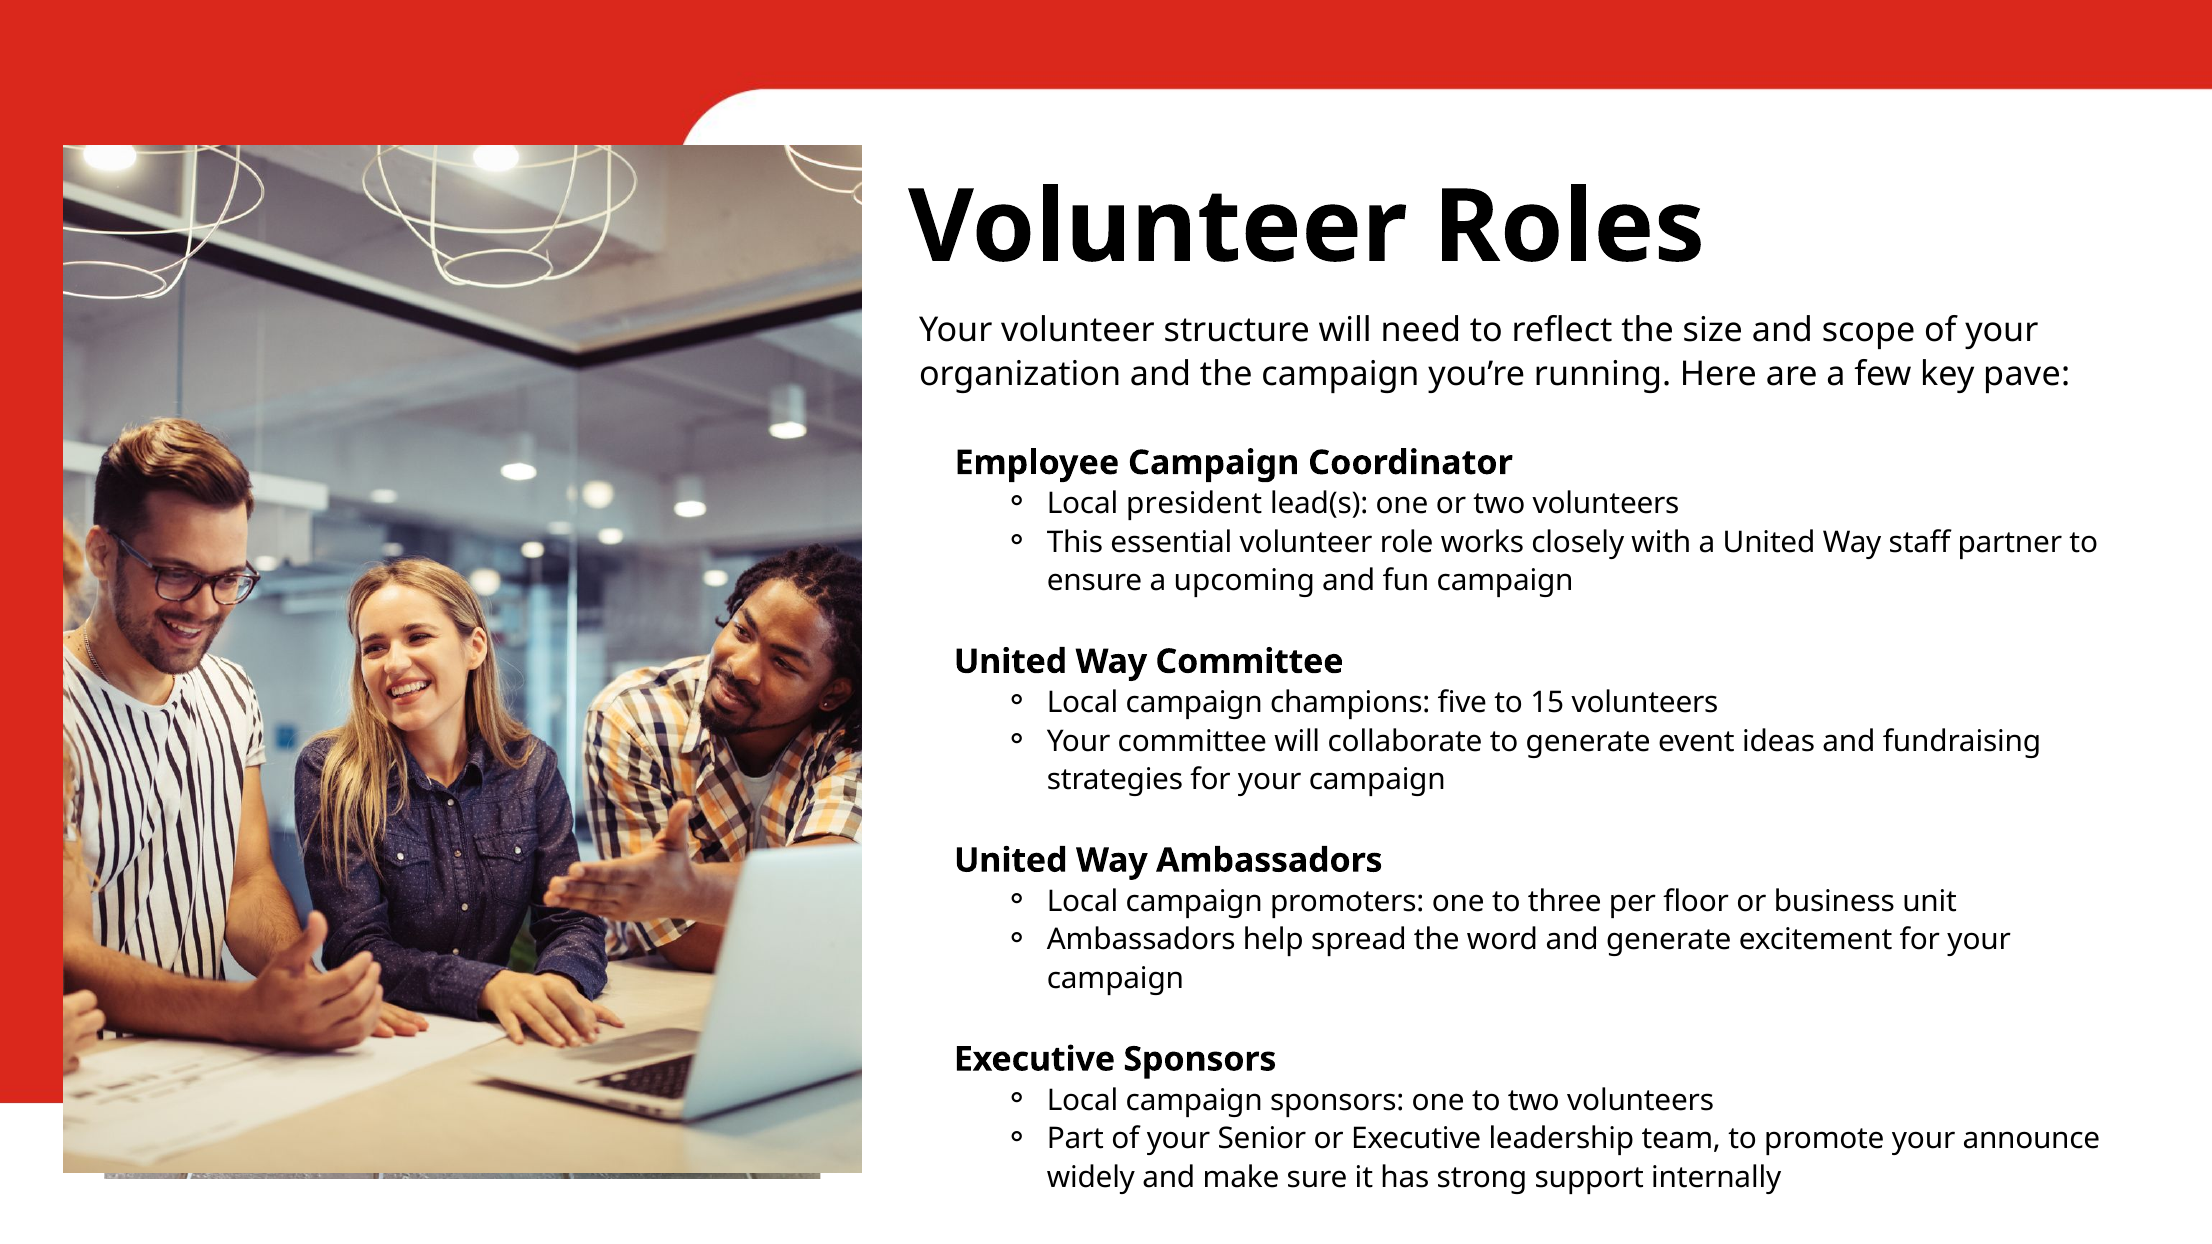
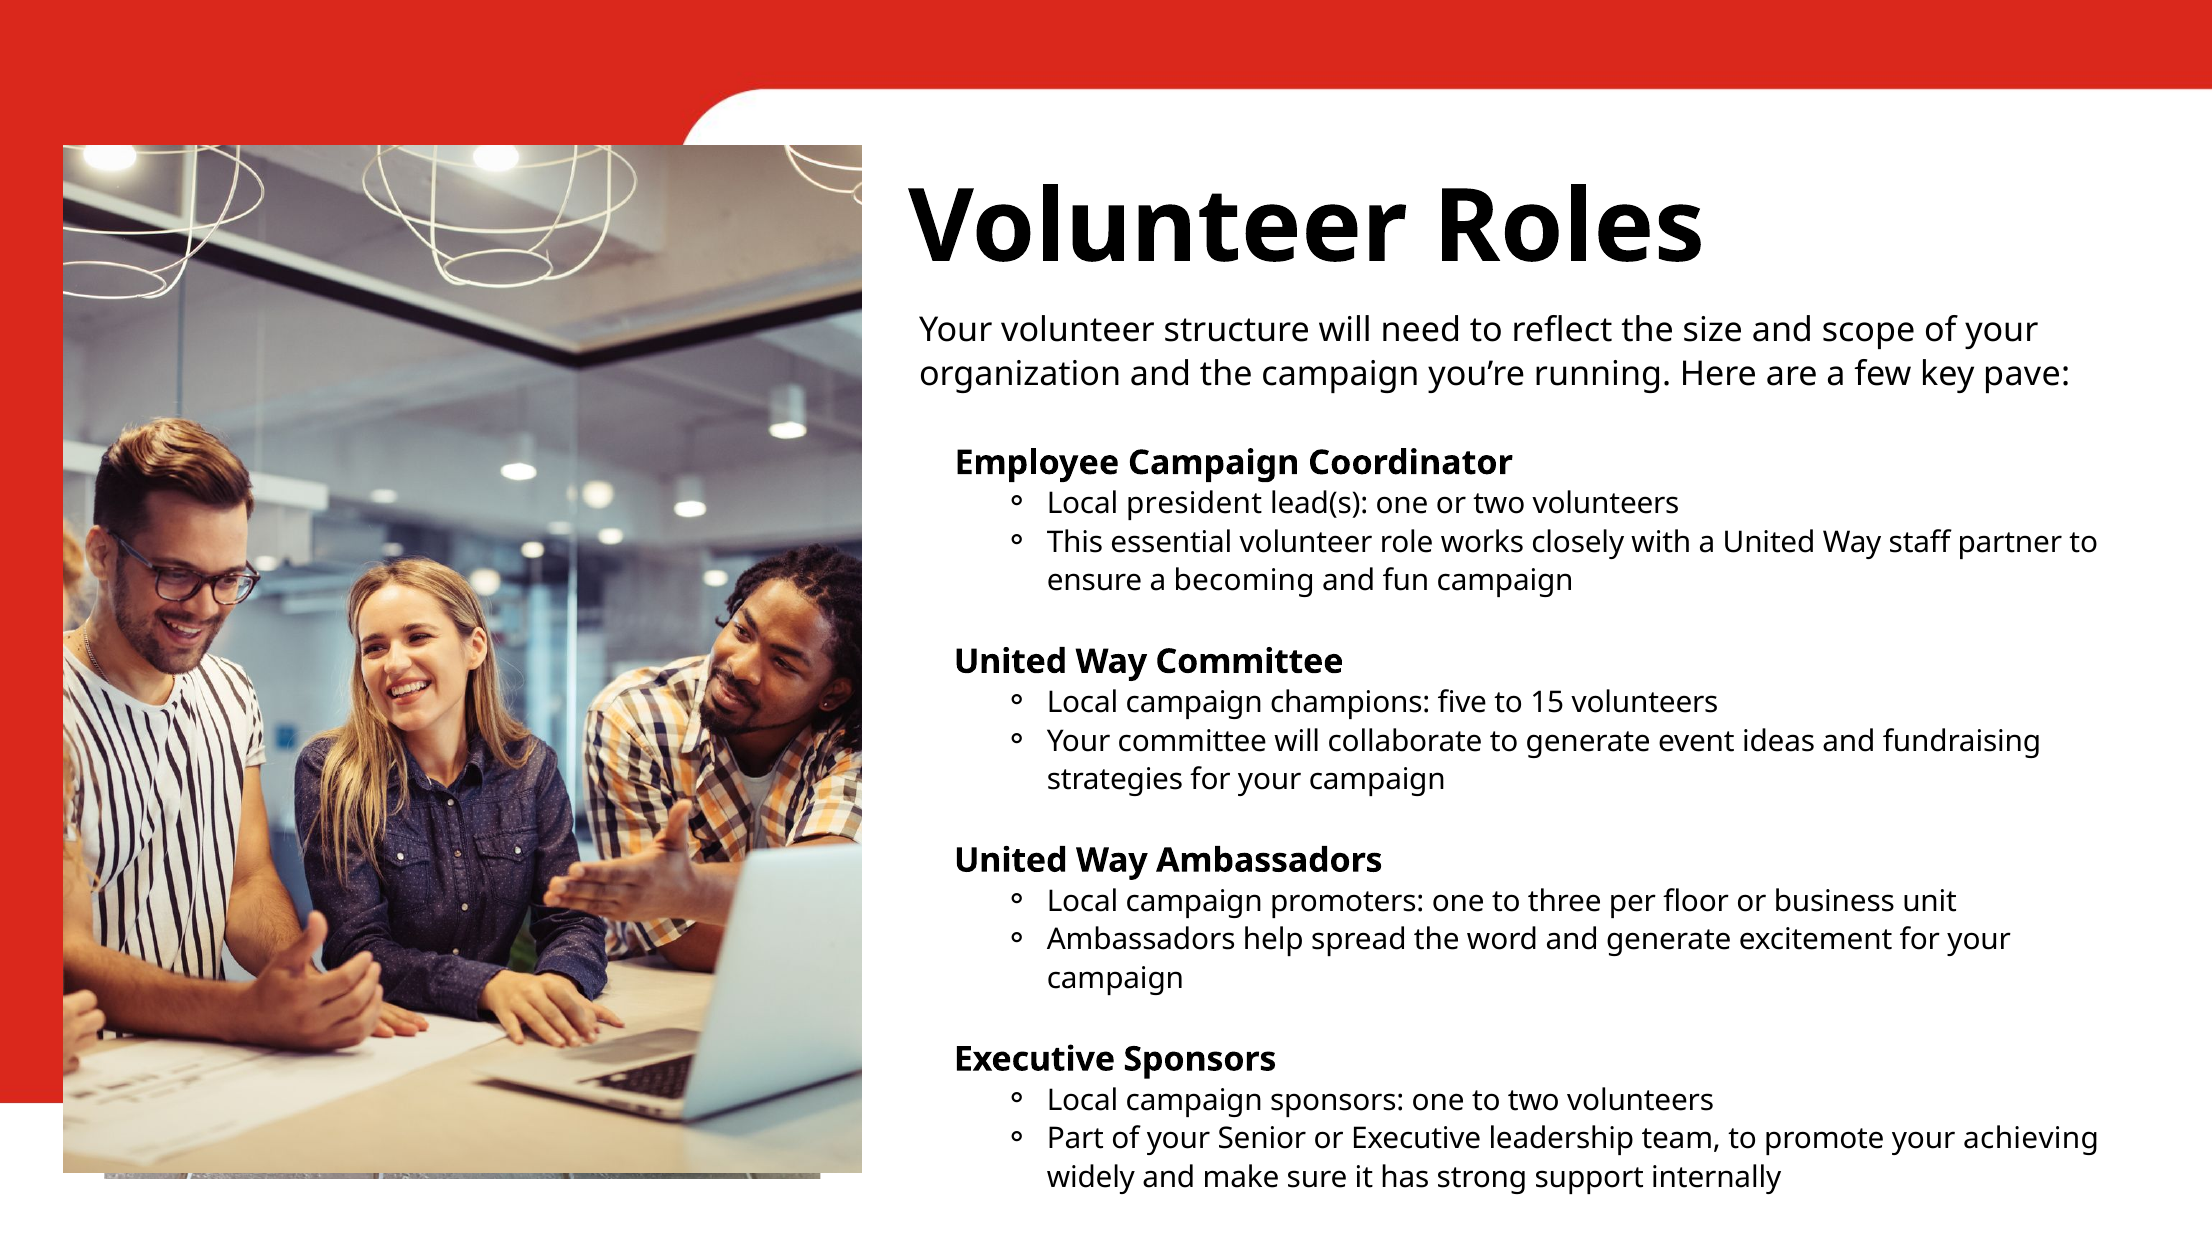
upcoming: upcoming -> becoming (1244, 581)
announce: announce -> achieving (2031, 1139)
